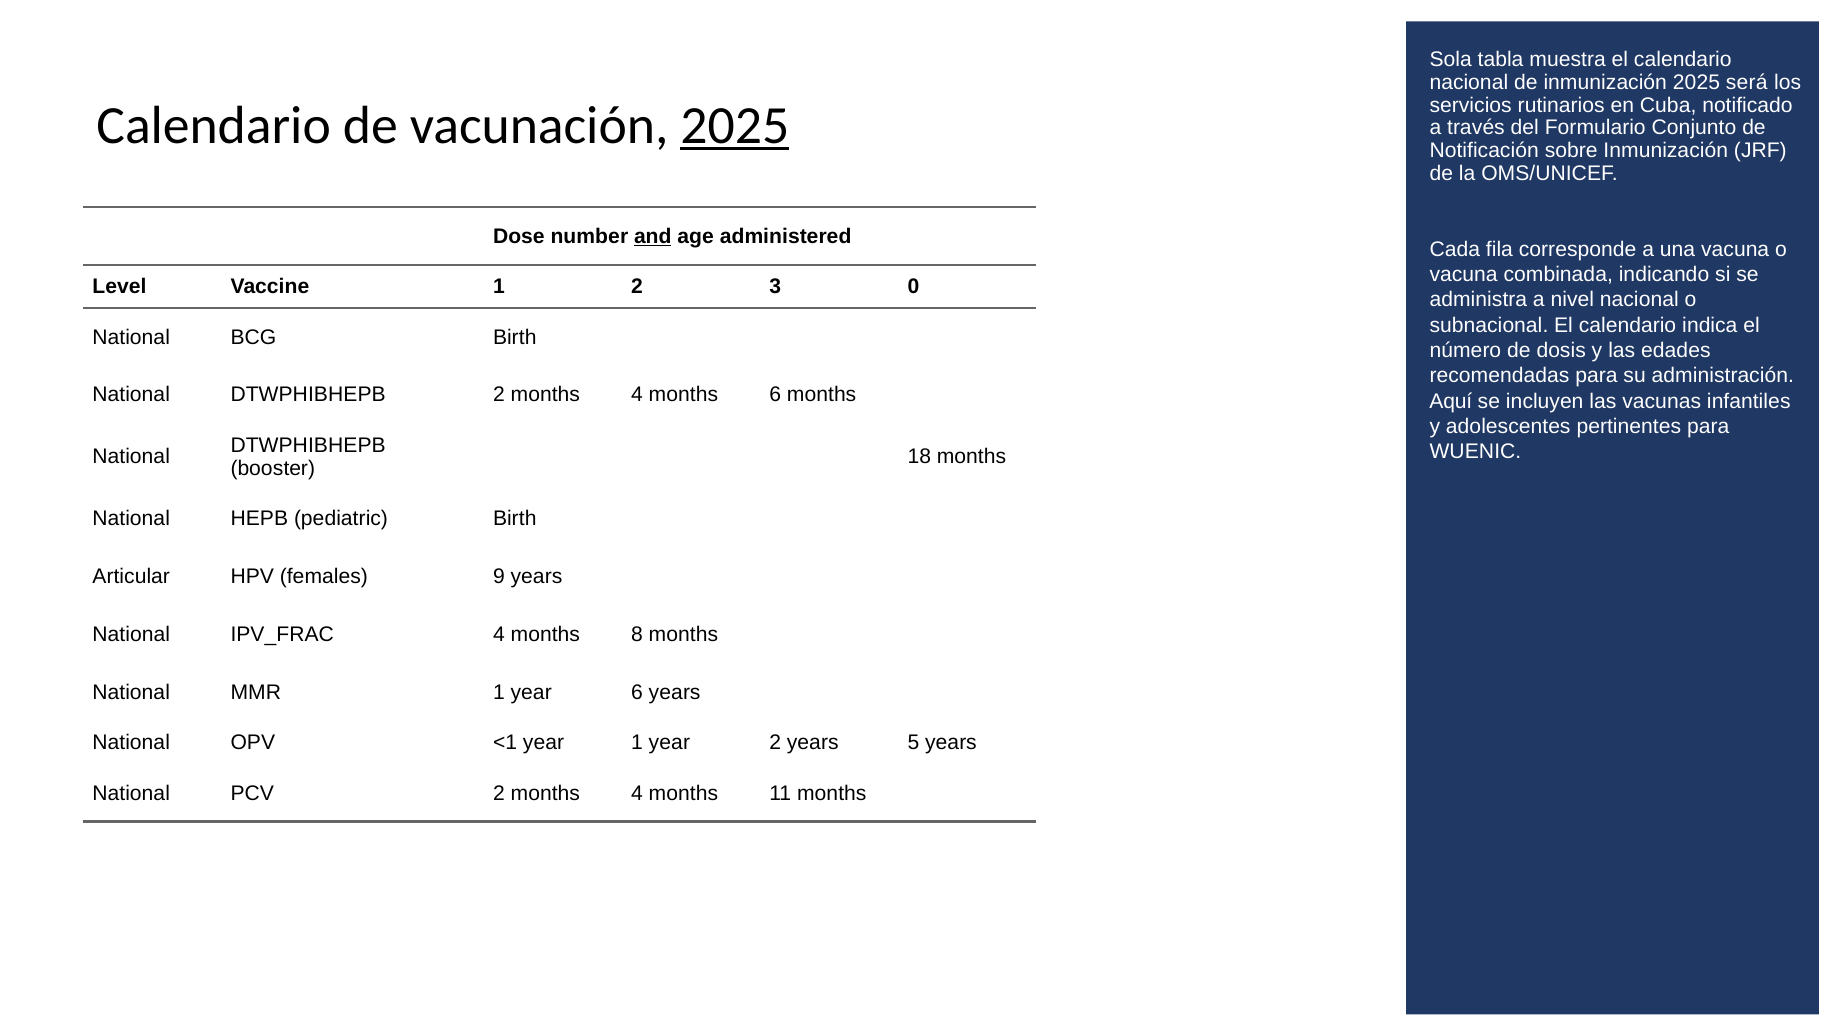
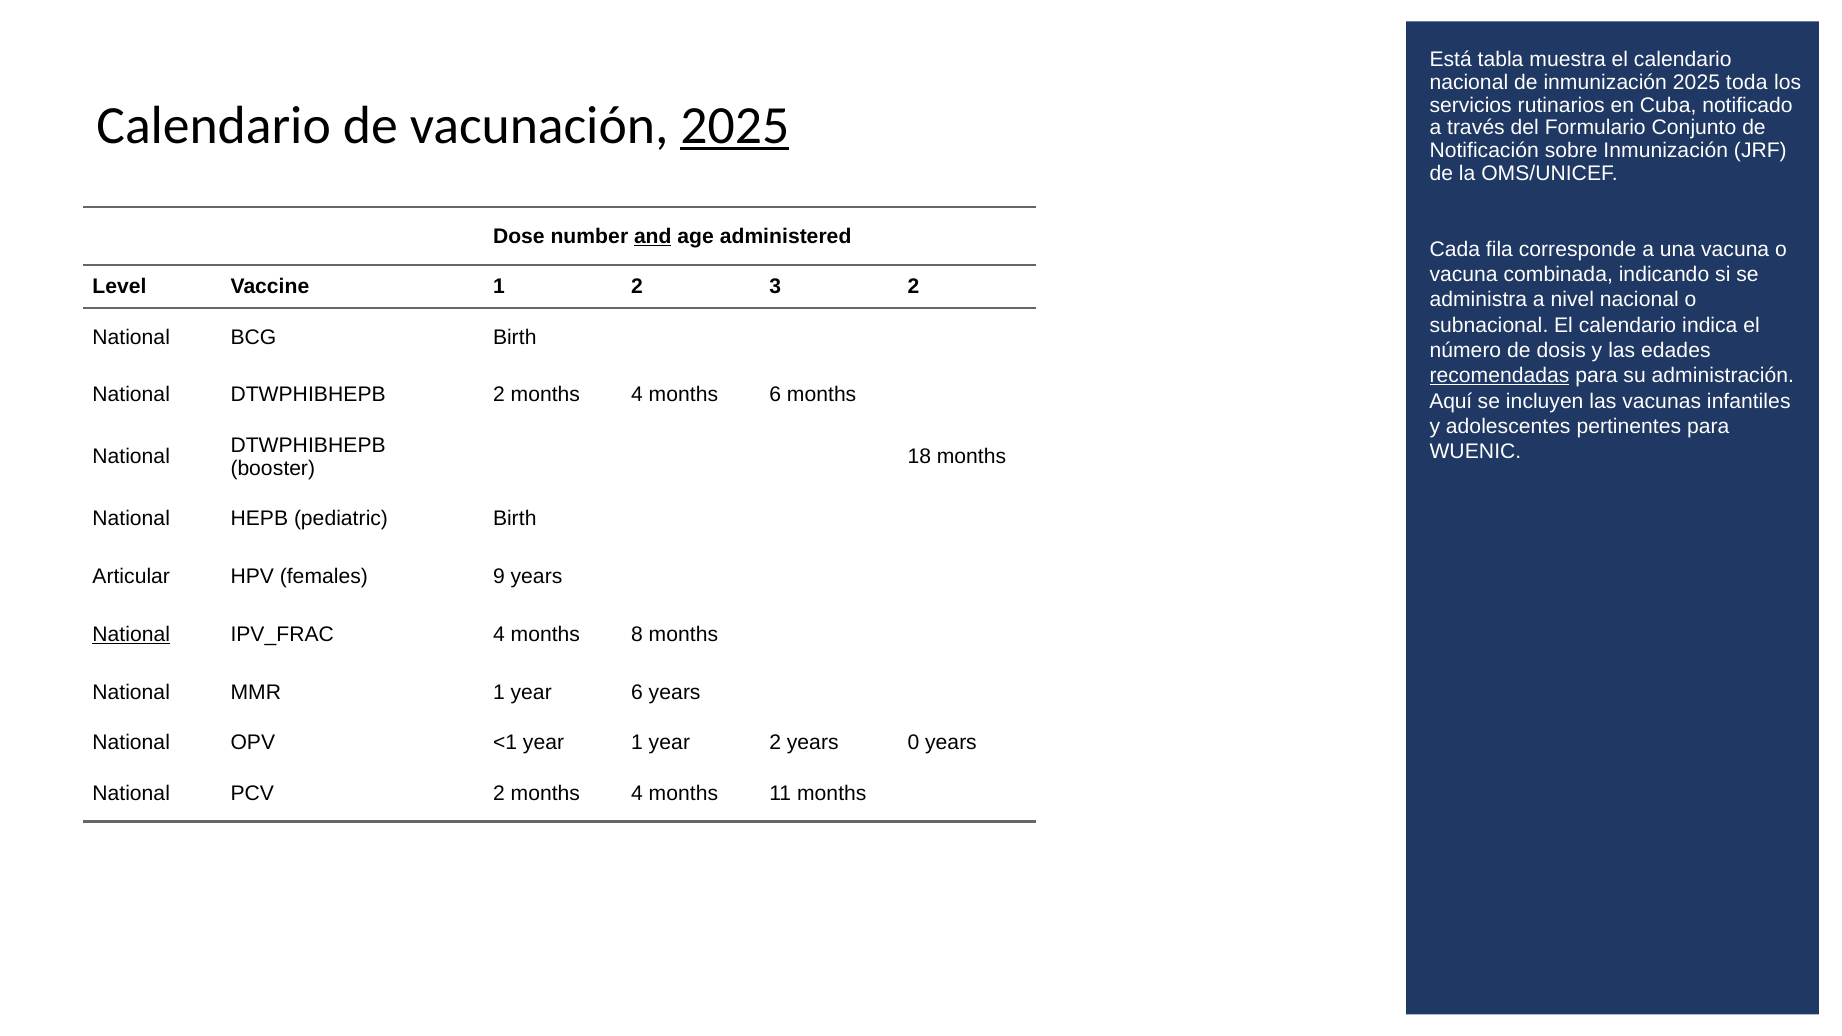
Sola: Sola -> Está (1451, 60)
será: será -> toda (1747, 82)
3 0: 0 -> 2 (913, 287)
recomendadas underline: none -> present (1500, 376)
National underline: none -> present (131, 635)
5: 5 -> 0 (913, 743)
